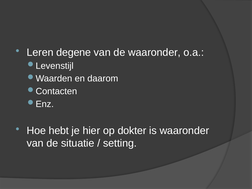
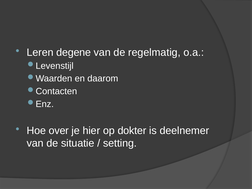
de waaronder: waaronder -> regelmatig (154, 52)
hebt: hebt -> over (59, 131)
is waaronder: waaronder -> deelnemer (184, 131)
